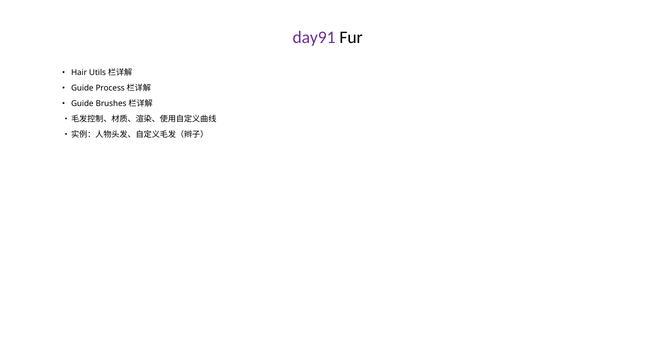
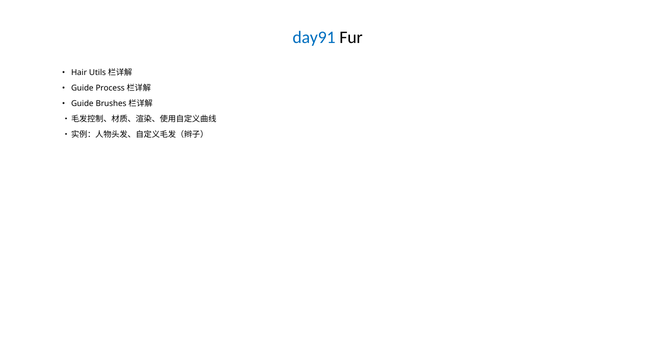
day91 colour: purple -> blue (314, 38)
